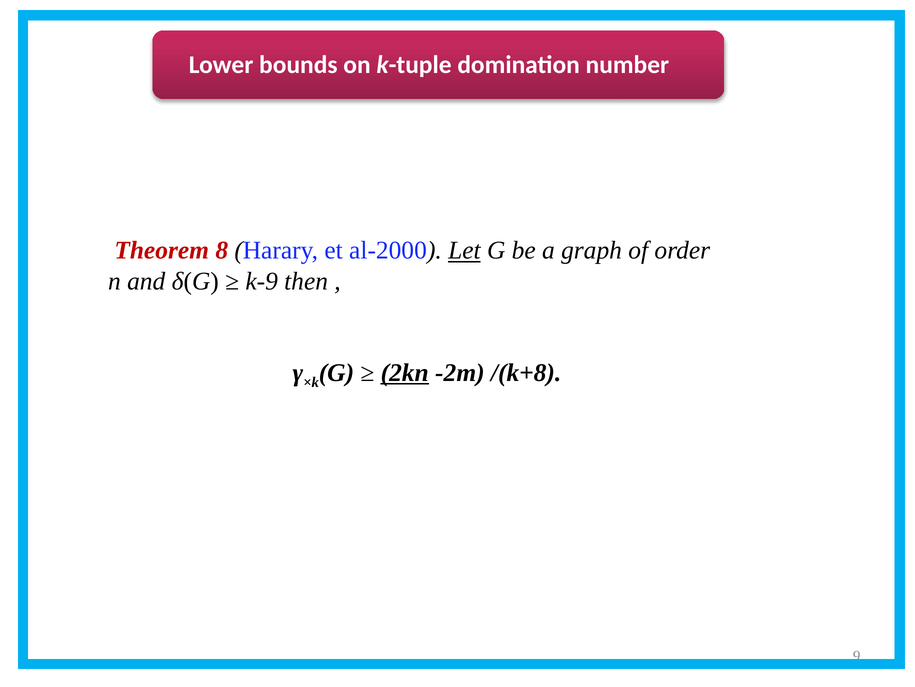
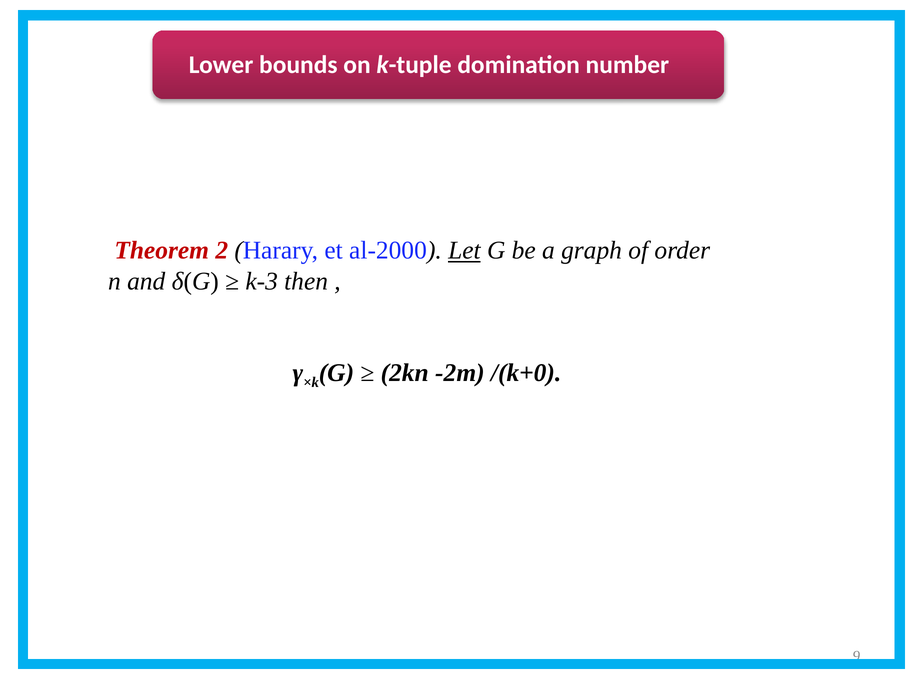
8: 8 -> 2 (222, 250)
k-9: k-9 -> k-3 (262, 281)
2kn underline: present -> none (405, 372)
/(k+8: /(k+8 -> /(k+0 (526, 372)
